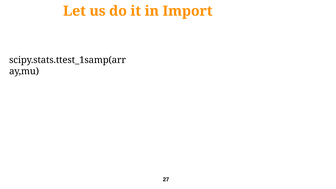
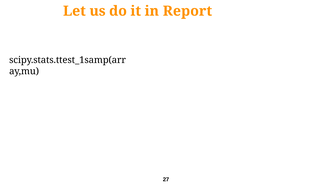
Import: Import -> Report (187, 11)
